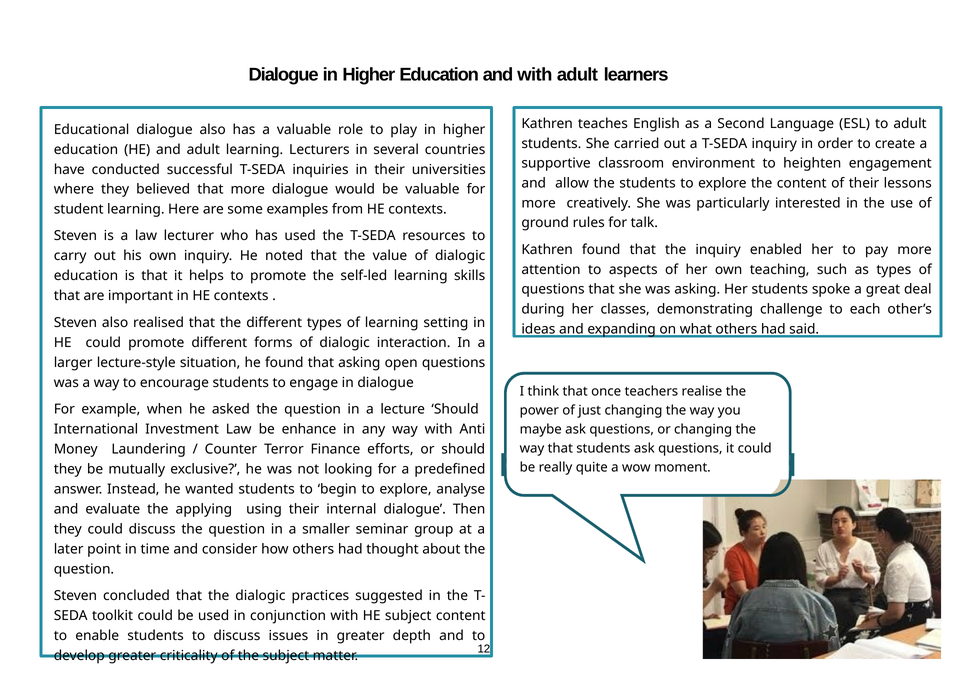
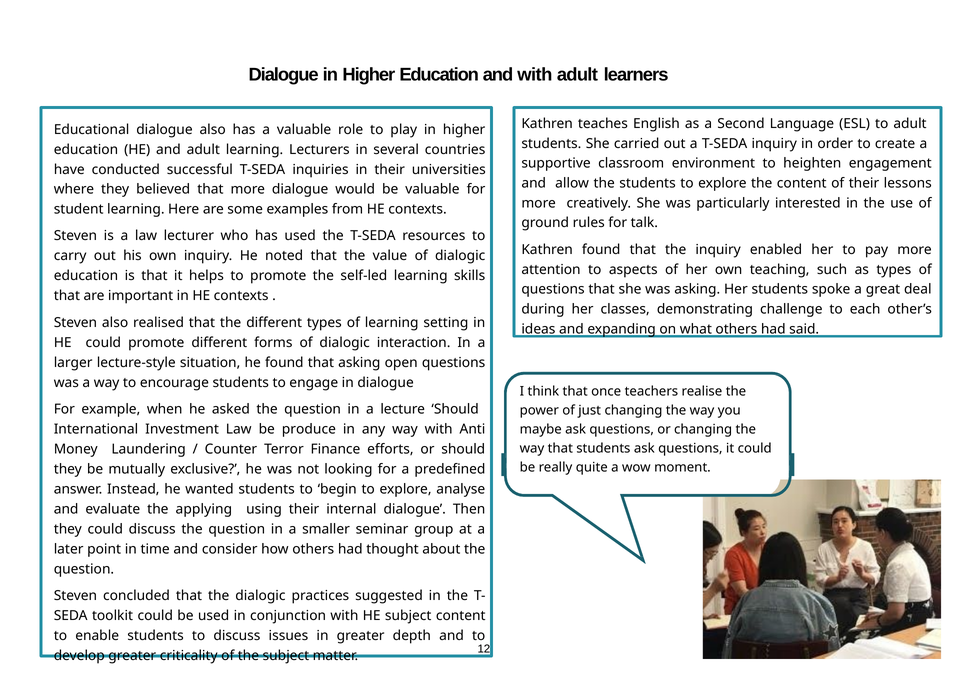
enhance: enhance -> produce (309, 430)
